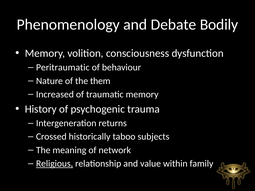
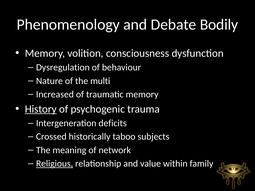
Peritraumatic: Peritraumatic -> Dysregulation (63, 67)
them: them -> multi (100, 81)
History underline: none -> present (41, 109)
returns: returns -> deficits (113, 123)
